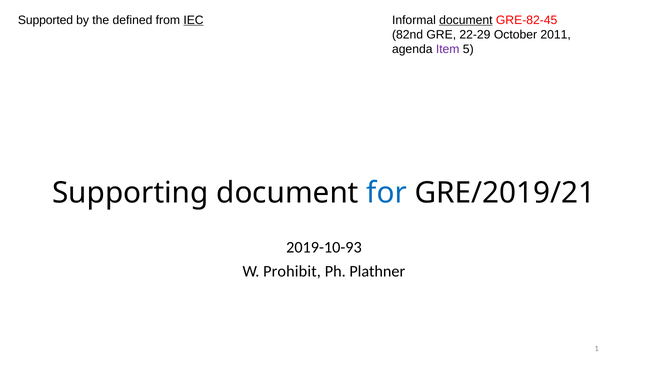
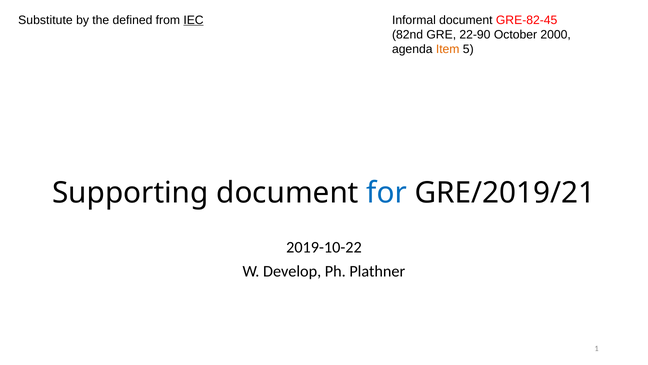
Supported: Supported -> Substitute (45, 20)
document underline: present -> none (466, 20)
22-29: 22-29 -> 22-90 (475, 35)
2011: 2011 -> 2000 (556, 35)
Item colour: purple -> orange (448, 49)
2019-10-93: 2019-10-93 -> 2019-10-22 (324, 247)
Prohibit: Prohibit -> Develop (292, 271)
